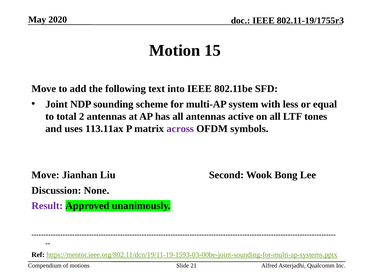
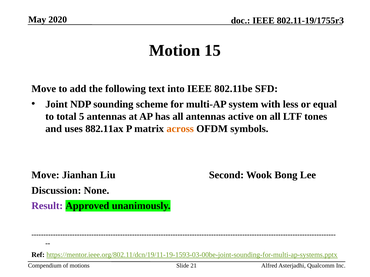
2: 2 -> 5 (82, 117)
113.11ax: 113.11ax -> 882.11ax (104, 129)
across colour: purple -> orange (180, 129)
